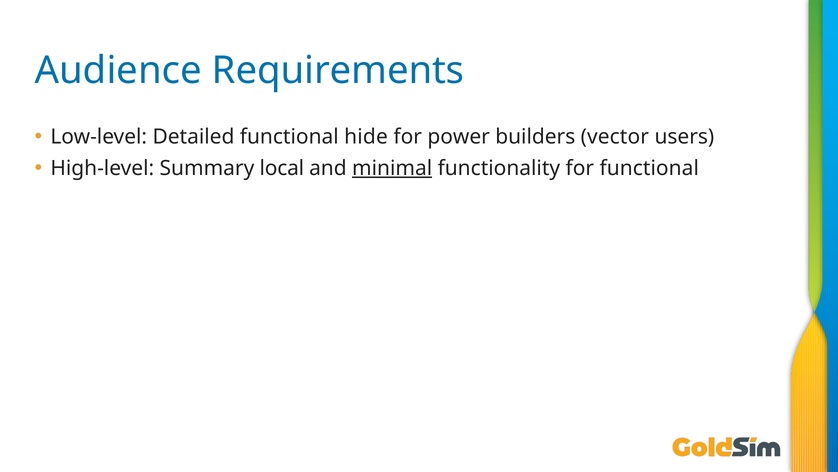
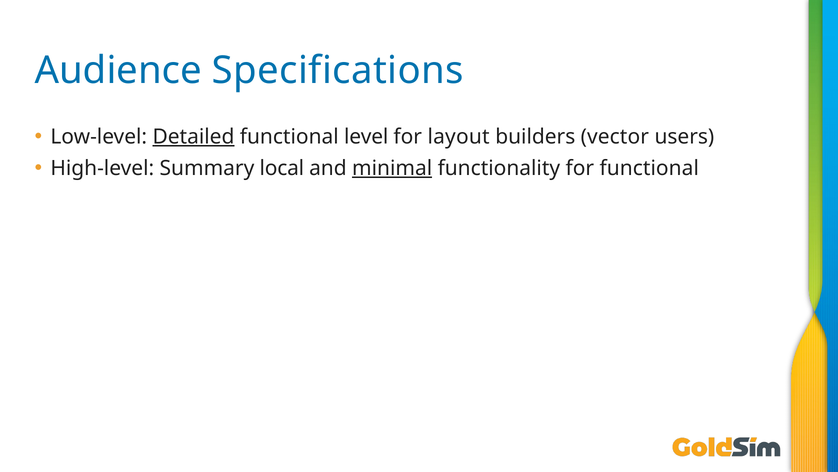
Requirements: Requirements -> Specifications (338, 70)
Detailed underline: none -> present (193, 137)
hide: hide -> level (366, 137)
power: power -> layout (459, 137)
